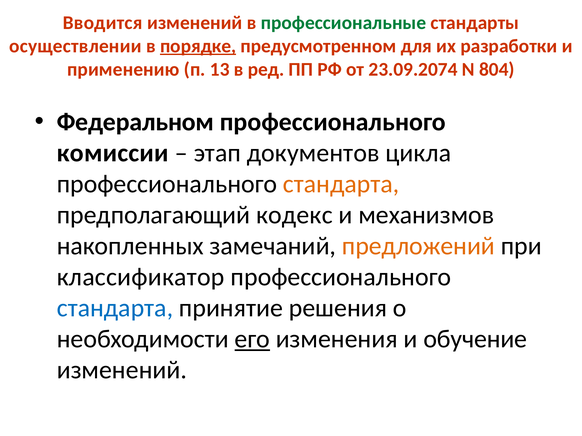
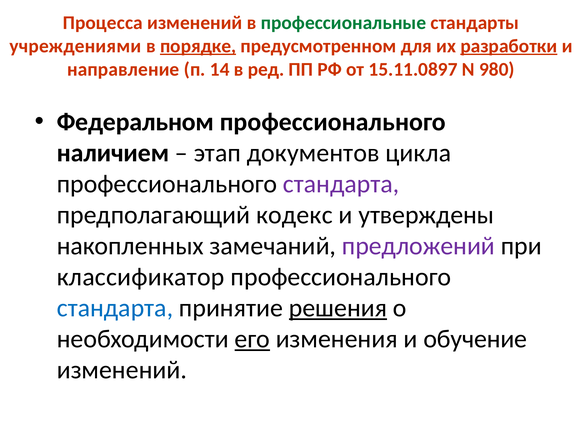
Вводится: Вводится -> Процесса (103, 23)
осуществлении: осуществлении -> учреждениями (75, 46)
разработки underline: none -> present (509, 46)
применению: применению -> направление (123, 69)
13: 13 -> 14 (220, 69)
23.09.2074: 23.09.2074 -> 15.11.0897 (413, 69)
804: 804 -> 980 (497, 69)
комиссии: комиссии -> наличием (113, 153)
стандарта colour: orange -> purple (341, 184)
механизмов: механизмов -> утверждены (426, 215)
предложений colour: orange -> purple (418, 246)
решения underline: none -> present (338, 308)
